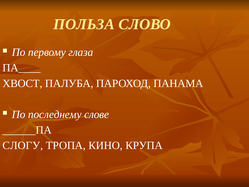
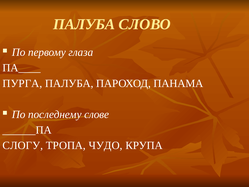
ПОЛЬЗА: ПОЛЬЗА -> ПАЛУБА (84, 24)
ХВОСТ: ХВОСТ -> ПУРГА (22, 83)
КИНО: КИНО -> ЧУДО (106, 145)
